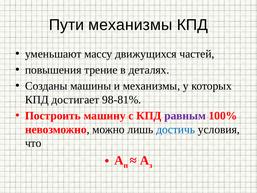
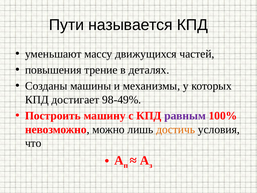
Пути механизмы: механизмы -> называется (130, 25)
98-81%: 98-81% -> 98-49% (122, 100)
достичь colour: blue -> orange (176, 129)
